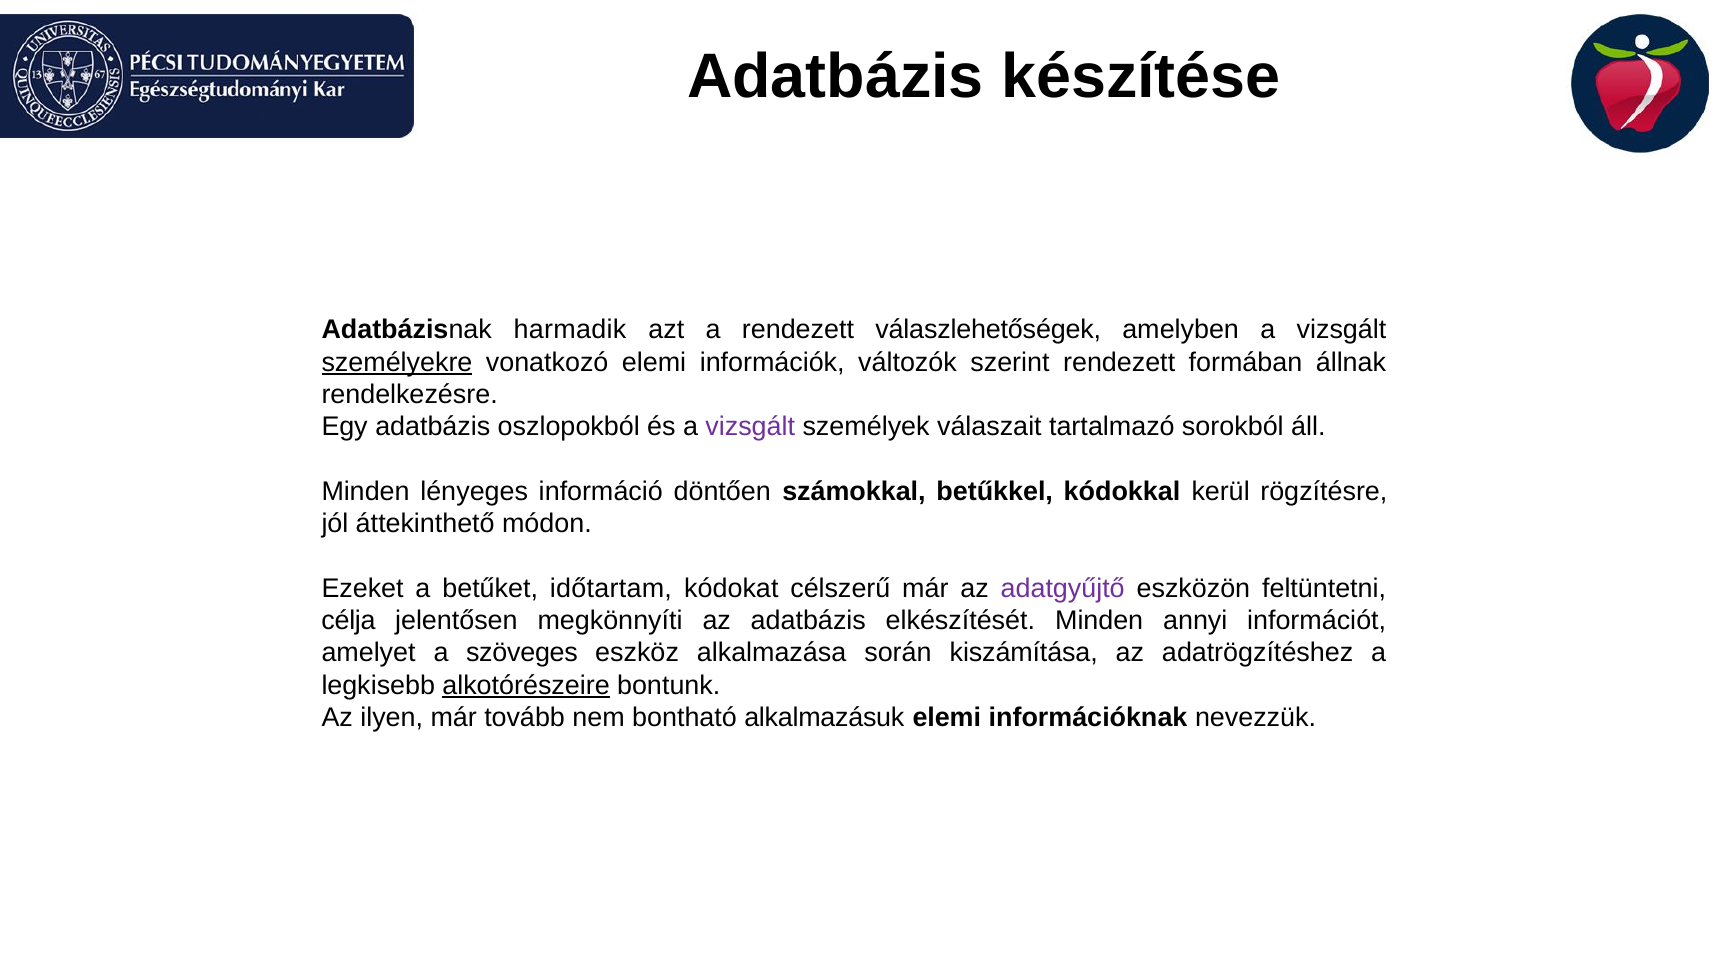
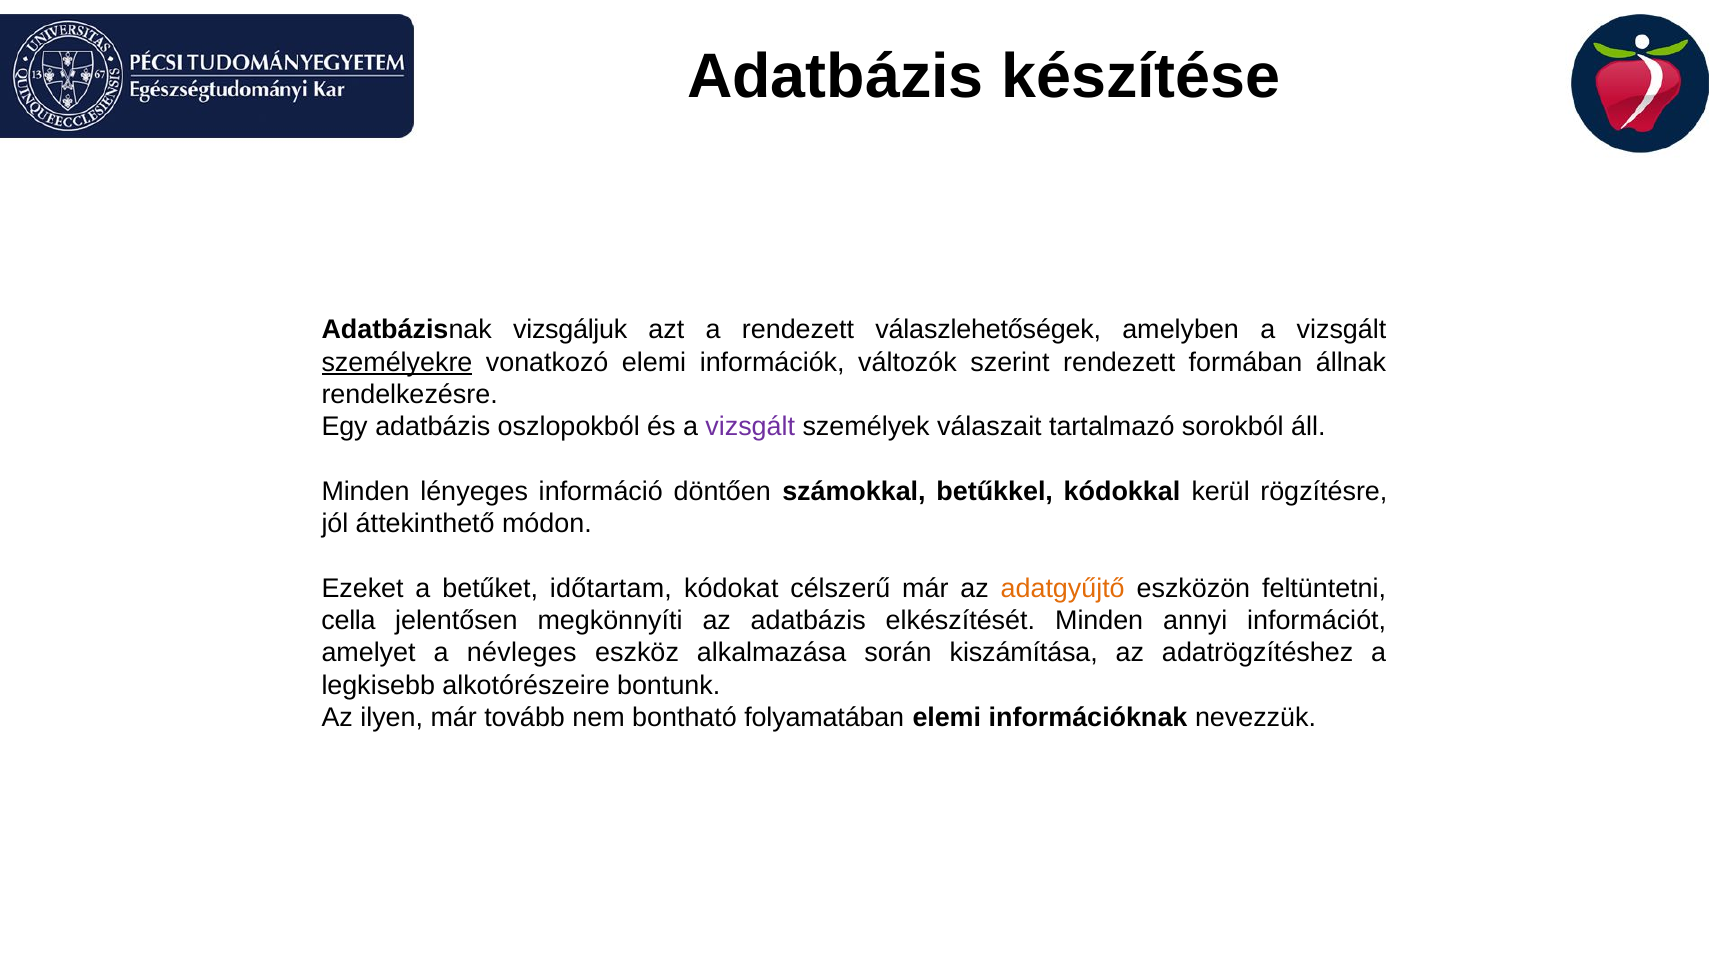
harmadik: harmadik -> vizsgáljuk (570, 330)
adatgyűjtő colour: purple -> orange (1063, 588)
célja: célja -> cella (349, 621)
szöveges: szöveges -> névleges (522, 653)
alkotórészeire underline: present -> none (526, 685)
alkalmazásuk: alkalmazásuk -> folyamatában (824, 718)
